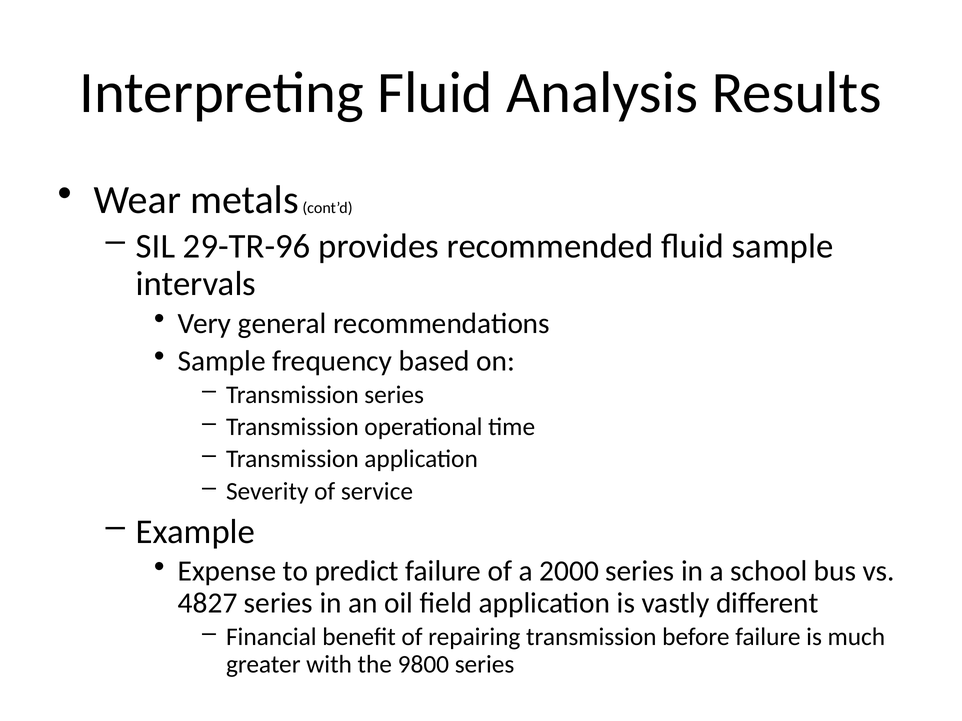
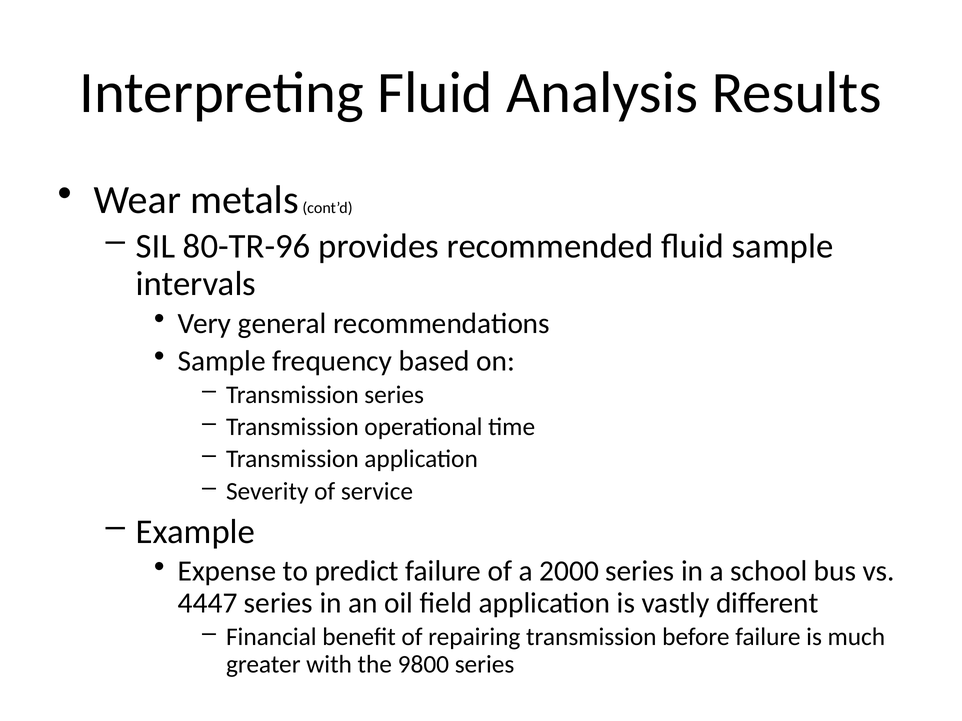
29-TR-96: 29-TR-96 -> 80-TR-96 (247, 246)
4827: 4827 -> 4447 (208, 603)
